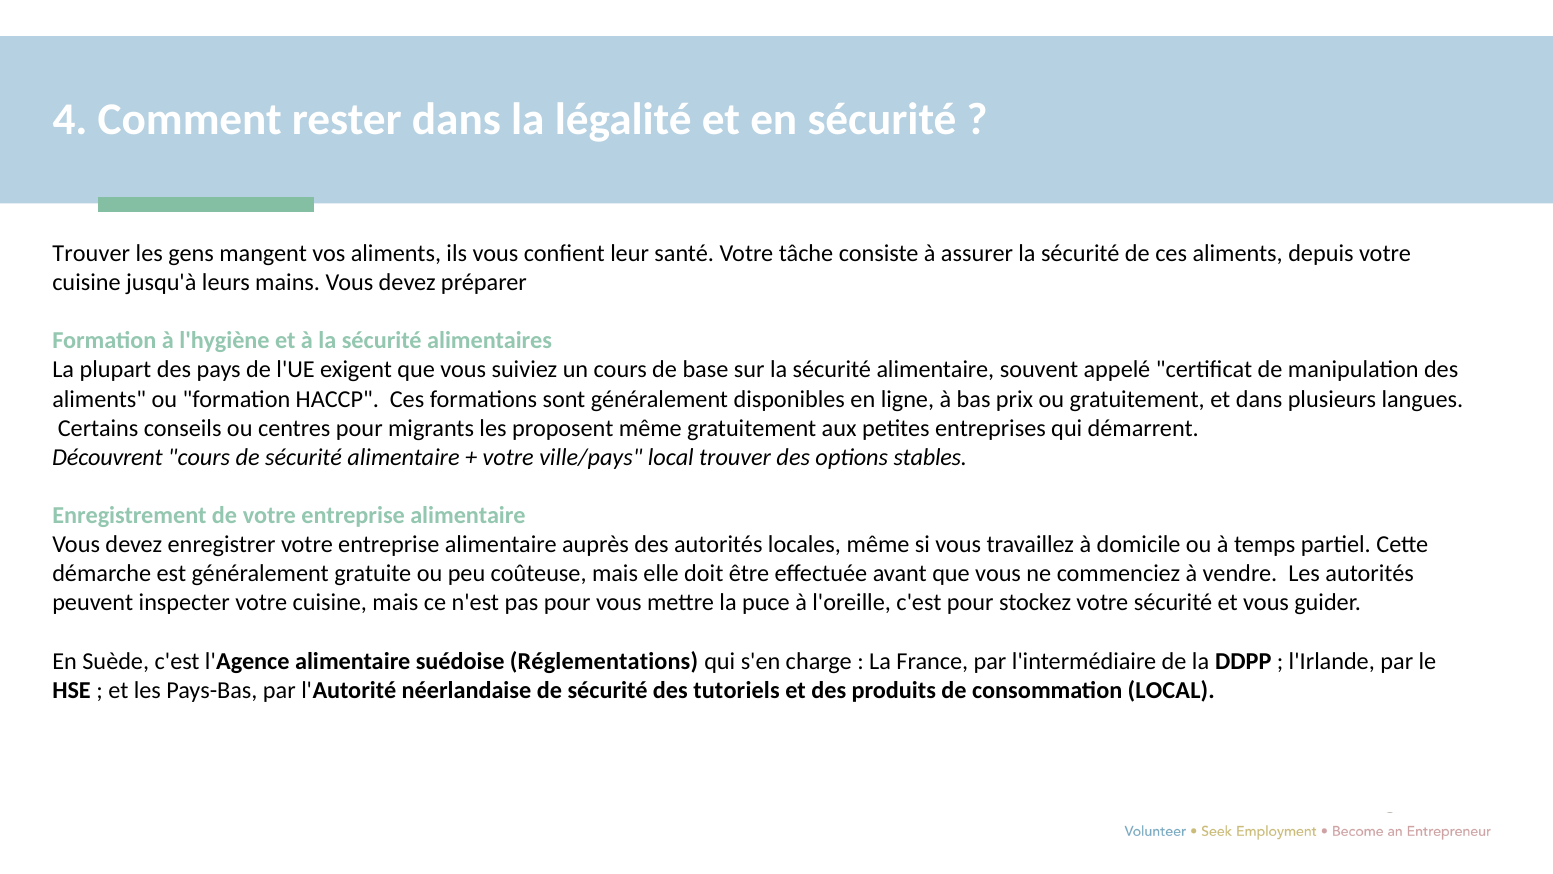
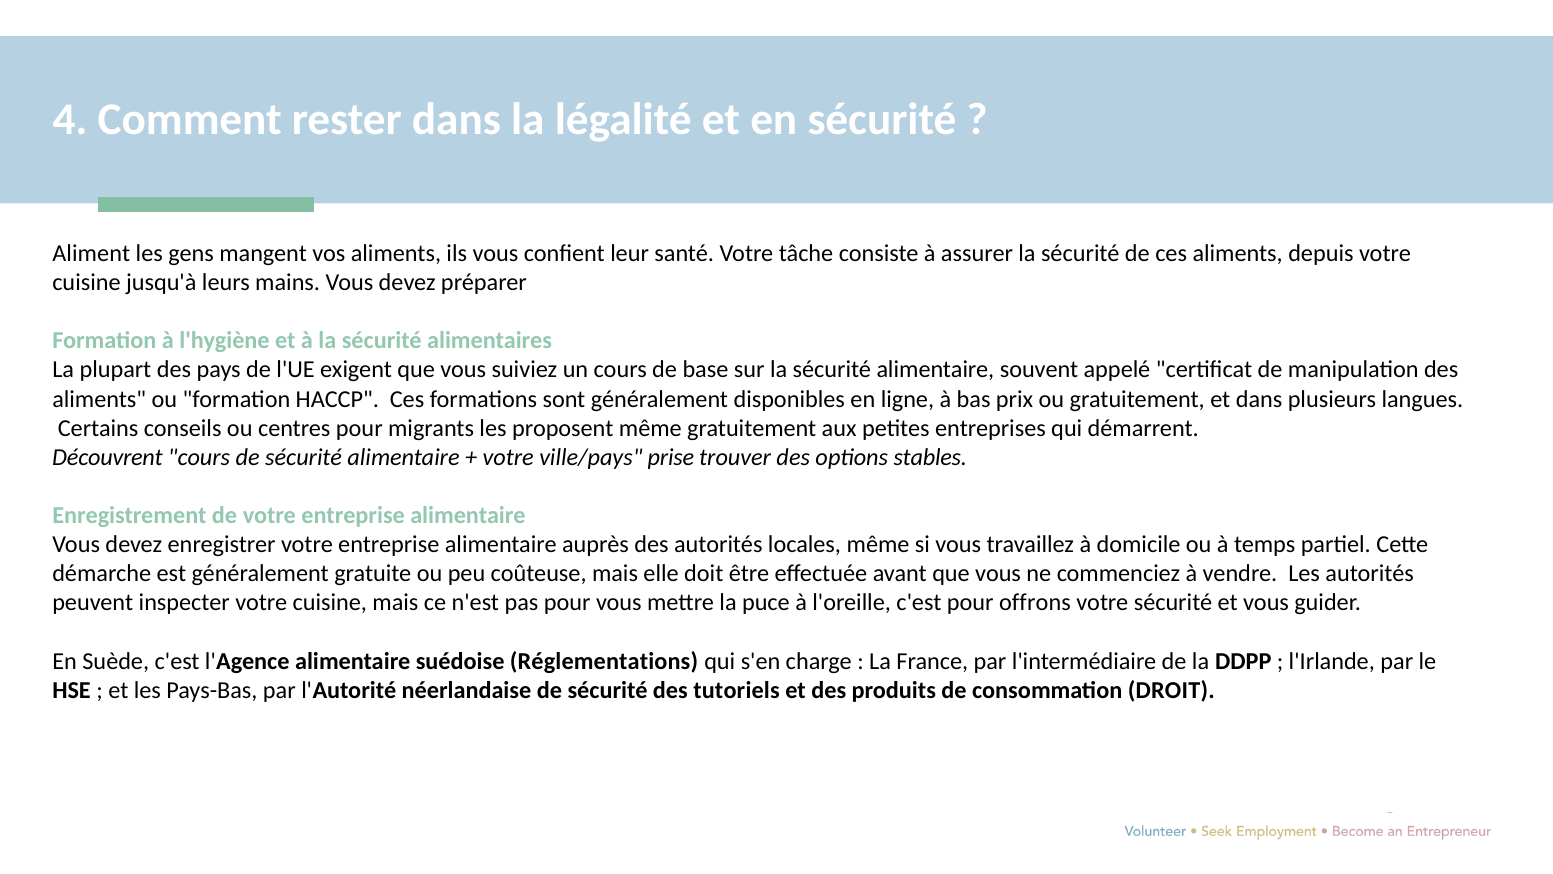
Trouver: Trouver -> Aliment (91, 253)
ville/pays local: local -> prise (671, 457)
stockez: stockez -> offrons (1035, 603)
consommation LOCAL: LOCAL -> DROIT (1171, 690)
